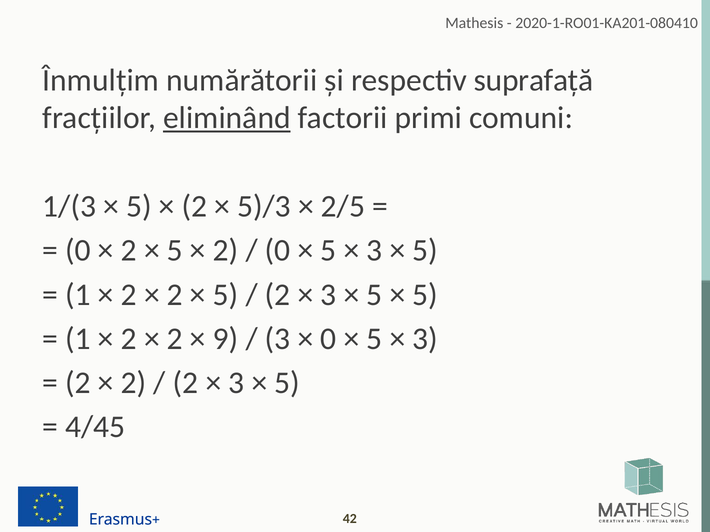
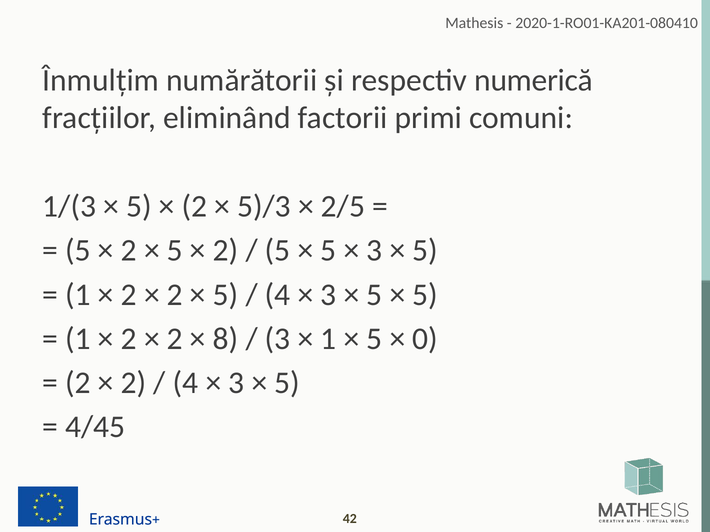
suprafață: suprafață -> numerică (534, 80)
eliminând underline: present -> none (227, 118)
0: 0 -> 5 (78, 251)
0: 0 -> 5 (278, 251)
2: 2 -> 4 (278, 295)
9: 9 -> 8 (226, 339)
0: 0 -> 1 (328, 339)
3: 3 -> 0 (425, 339)
2: 2 -> 4 (186, 383)
